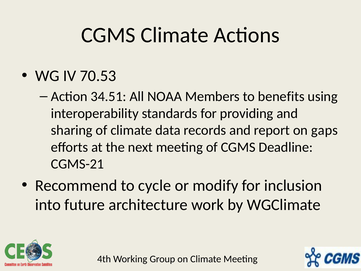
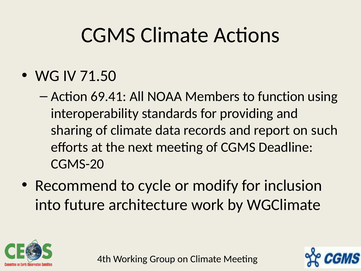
70.53: 70.53 -> 71.50 (98, 76)
34.51: 34.51 -> 69.41 (109, 96)
benefits: benefits -> function (281, 96)
gaps: gaps -> such (324, 130)
CGMS-21: CGMS-21 -> CGMS-20 (78, 164)
